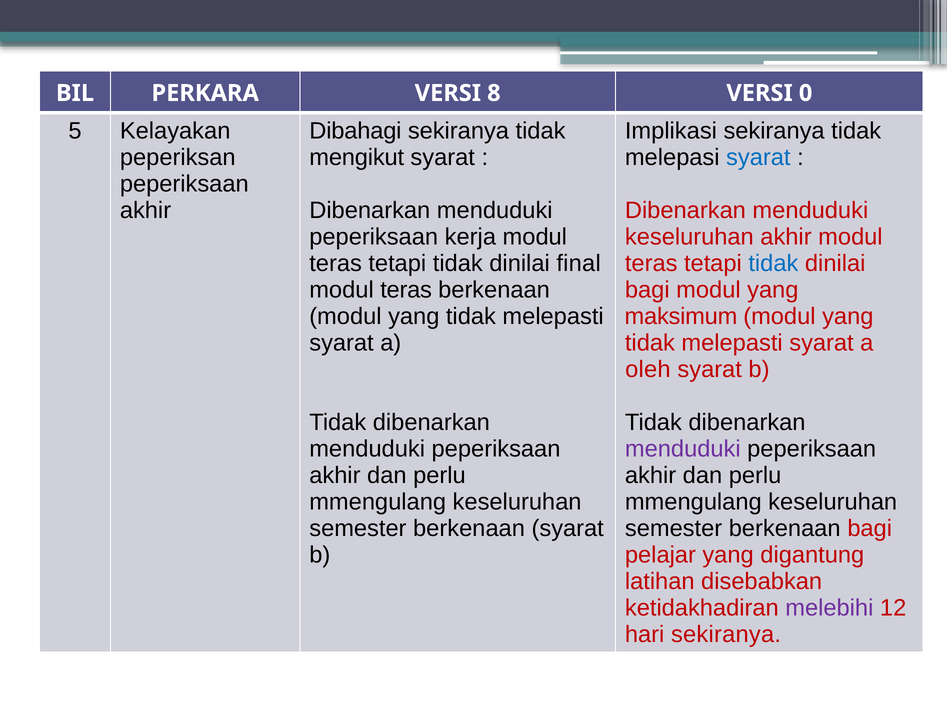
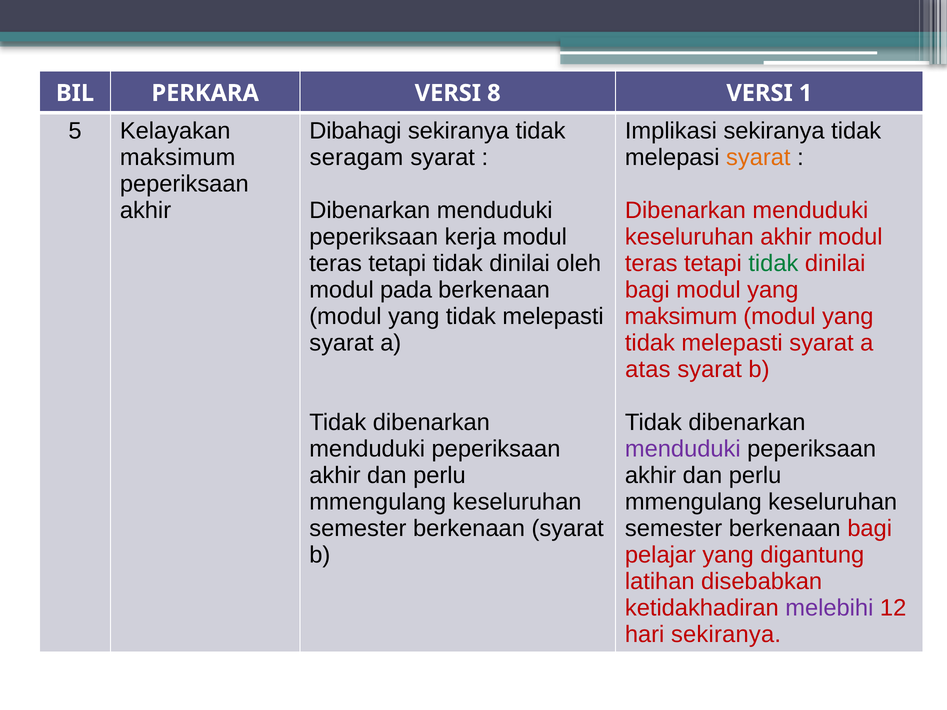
0: 0 -> 1 (806, 93)
peperiksan: peperiksan -> maksimum (178, 158)
mengikut: mengikut -> seragam (357, 158)
syarat colour: blue -> orange (758, 158)
final: final -> oleh (579, 264)
tidak colour: blue -> green (773, 264)
teras: teras -> pada (406, 290)
oleh: oleh -> atas (648, 370)
